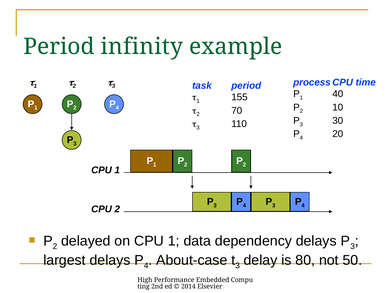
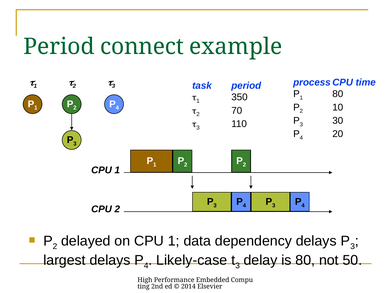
infinity: infinity -> connect (142, 47)
1 40: 40 -> 80 (338, 94)
155: 155 -> 350 (239, 97)
About-case: About-case -> Likely-case (192, 260)
